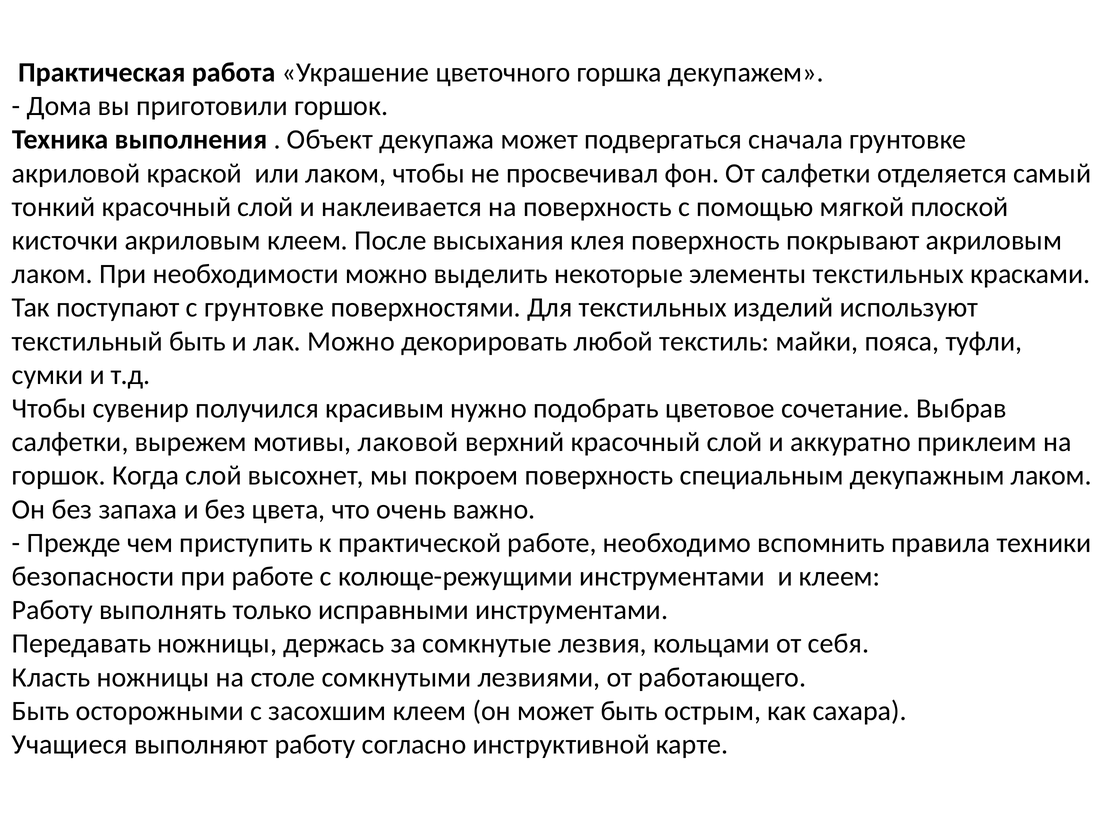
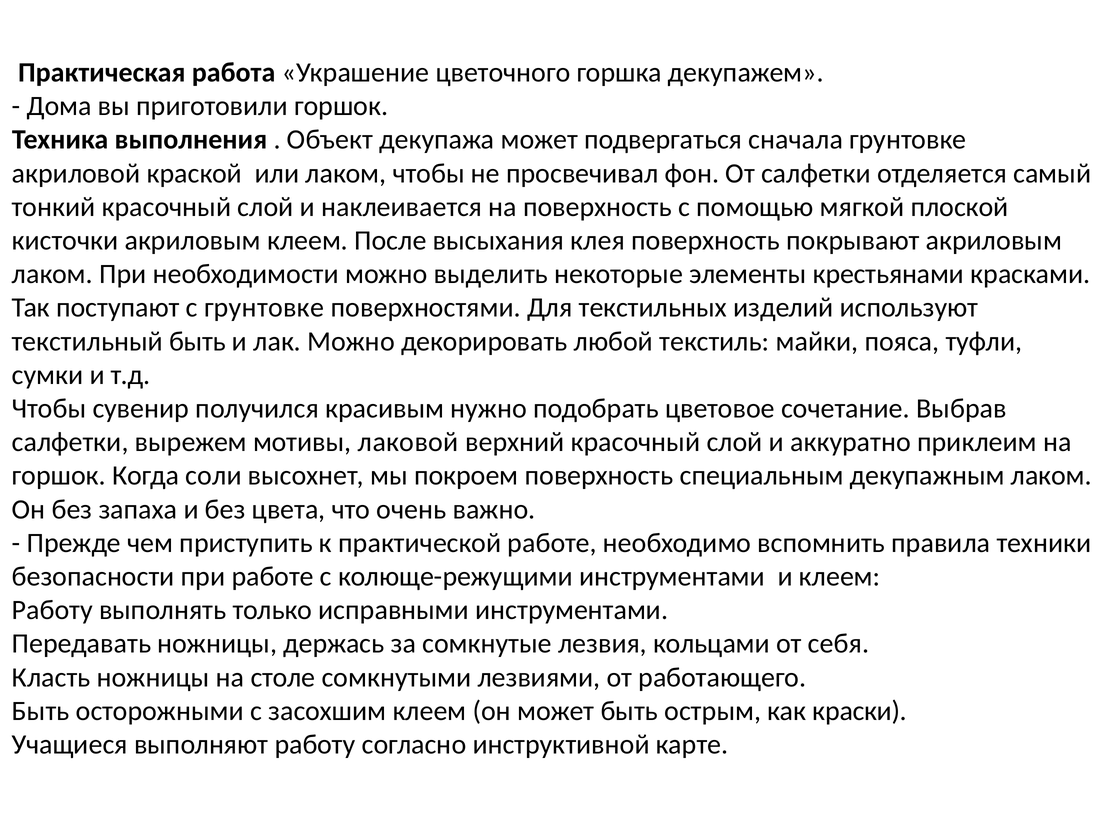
элементы текстильных: текстильных -> крестьянами (888, 274)
Когда слой: слой -> соли (214, 476)
сахара: сахара -> краски (860, 711)
